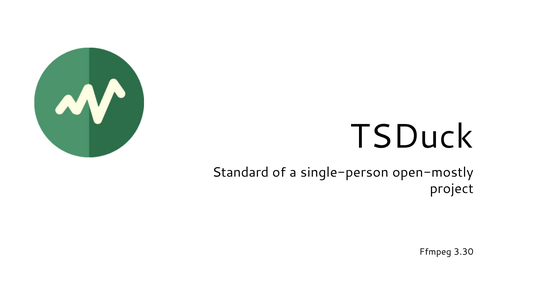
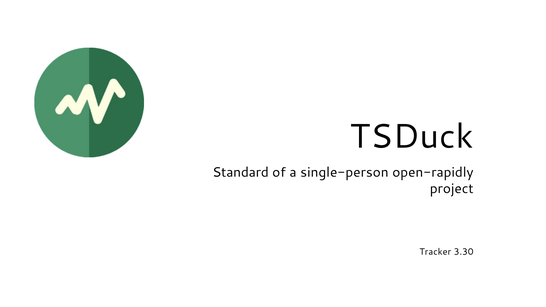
open-mostly: open-mostly -> open-rapidly (433, 173)
Ffmpeg: Ffmpeg -> Tracker (435, 252)
